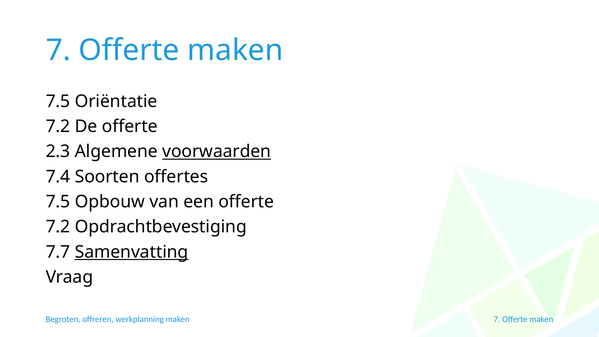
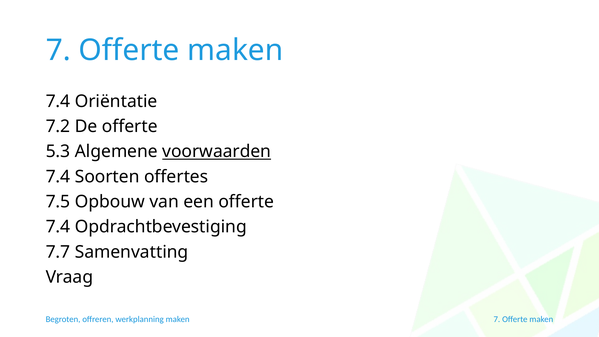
7.5: 7.5 -> 7.4 (58, 101)
2.3: 2.3 -> 5.3 (58, 152)
7.2: 7.2 -> 7.4 (58, 227)
Samenvatting underline: present -> none (132, 252)
